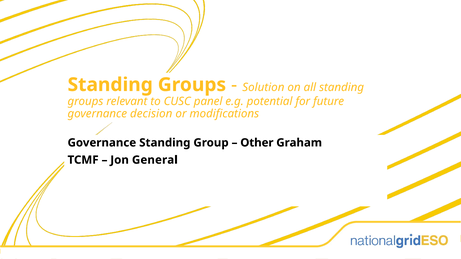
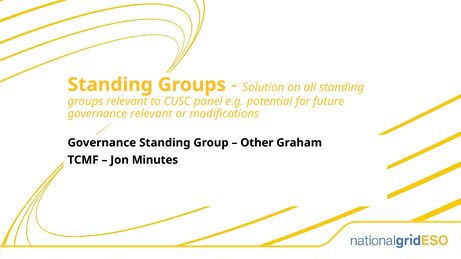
governance decision: decision -> relevant (151, 114)
General: General -> Minutes (155, 160)
